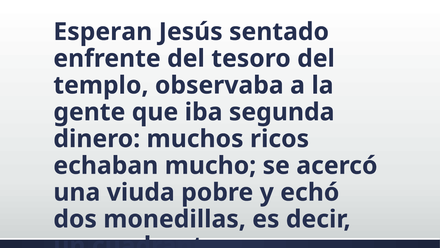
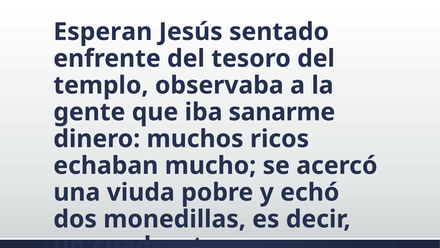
segunda: segunda -> sanarme (282, 112)
